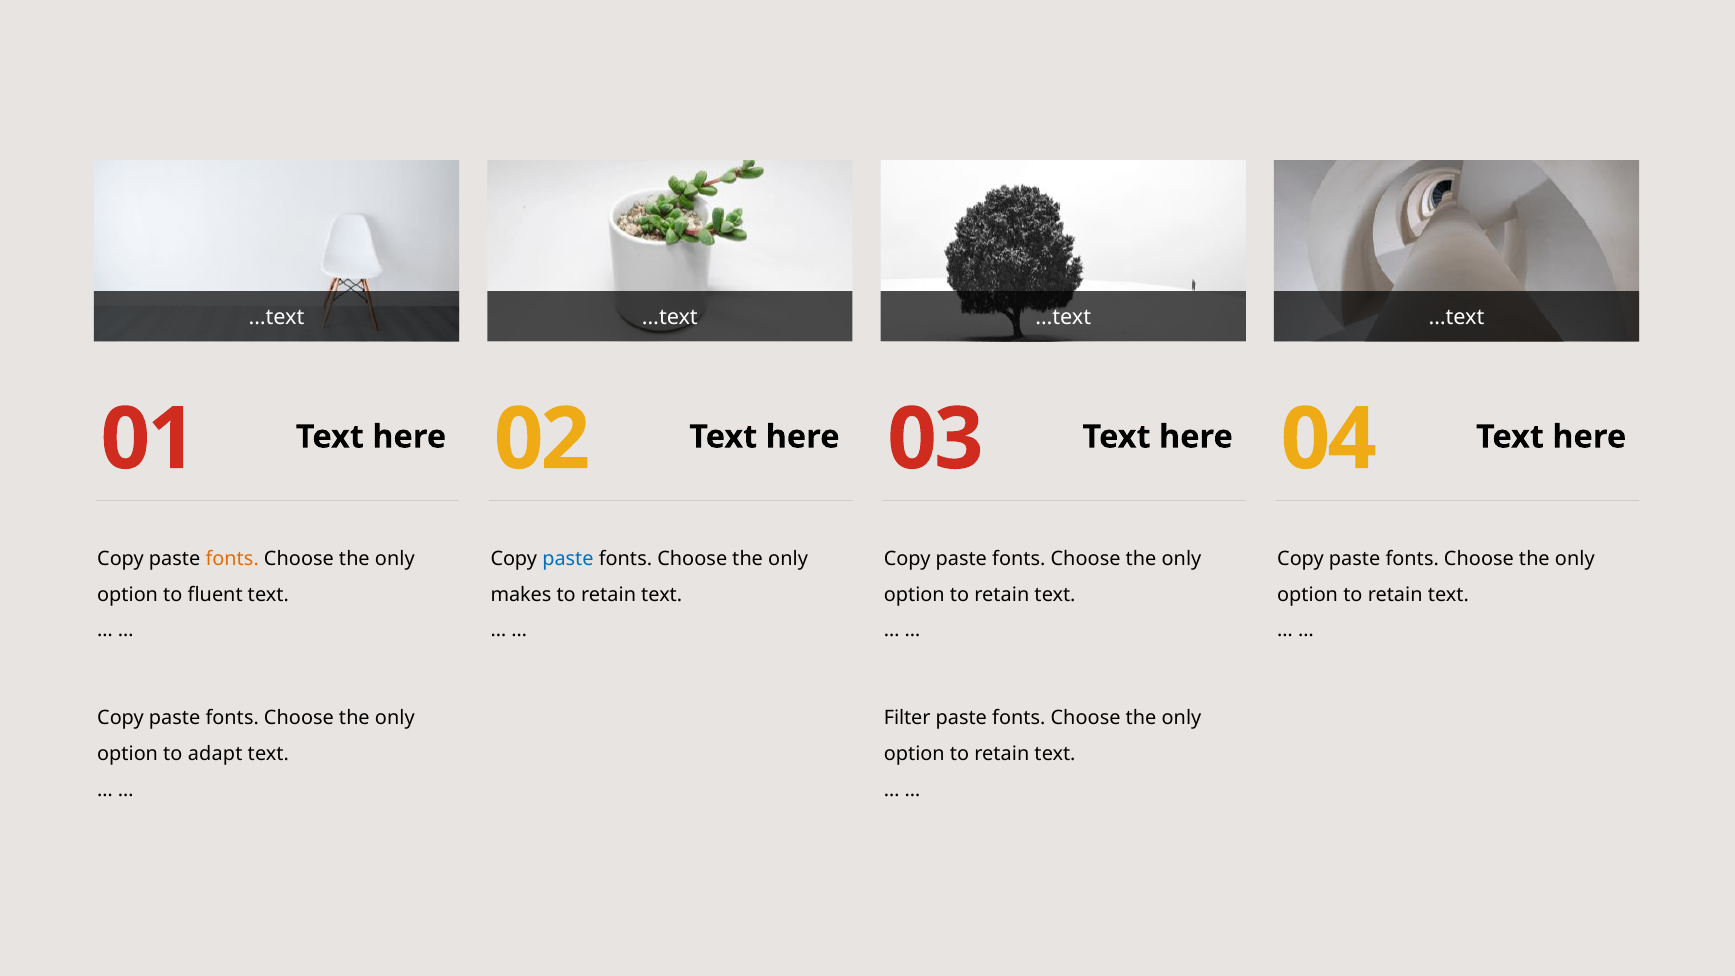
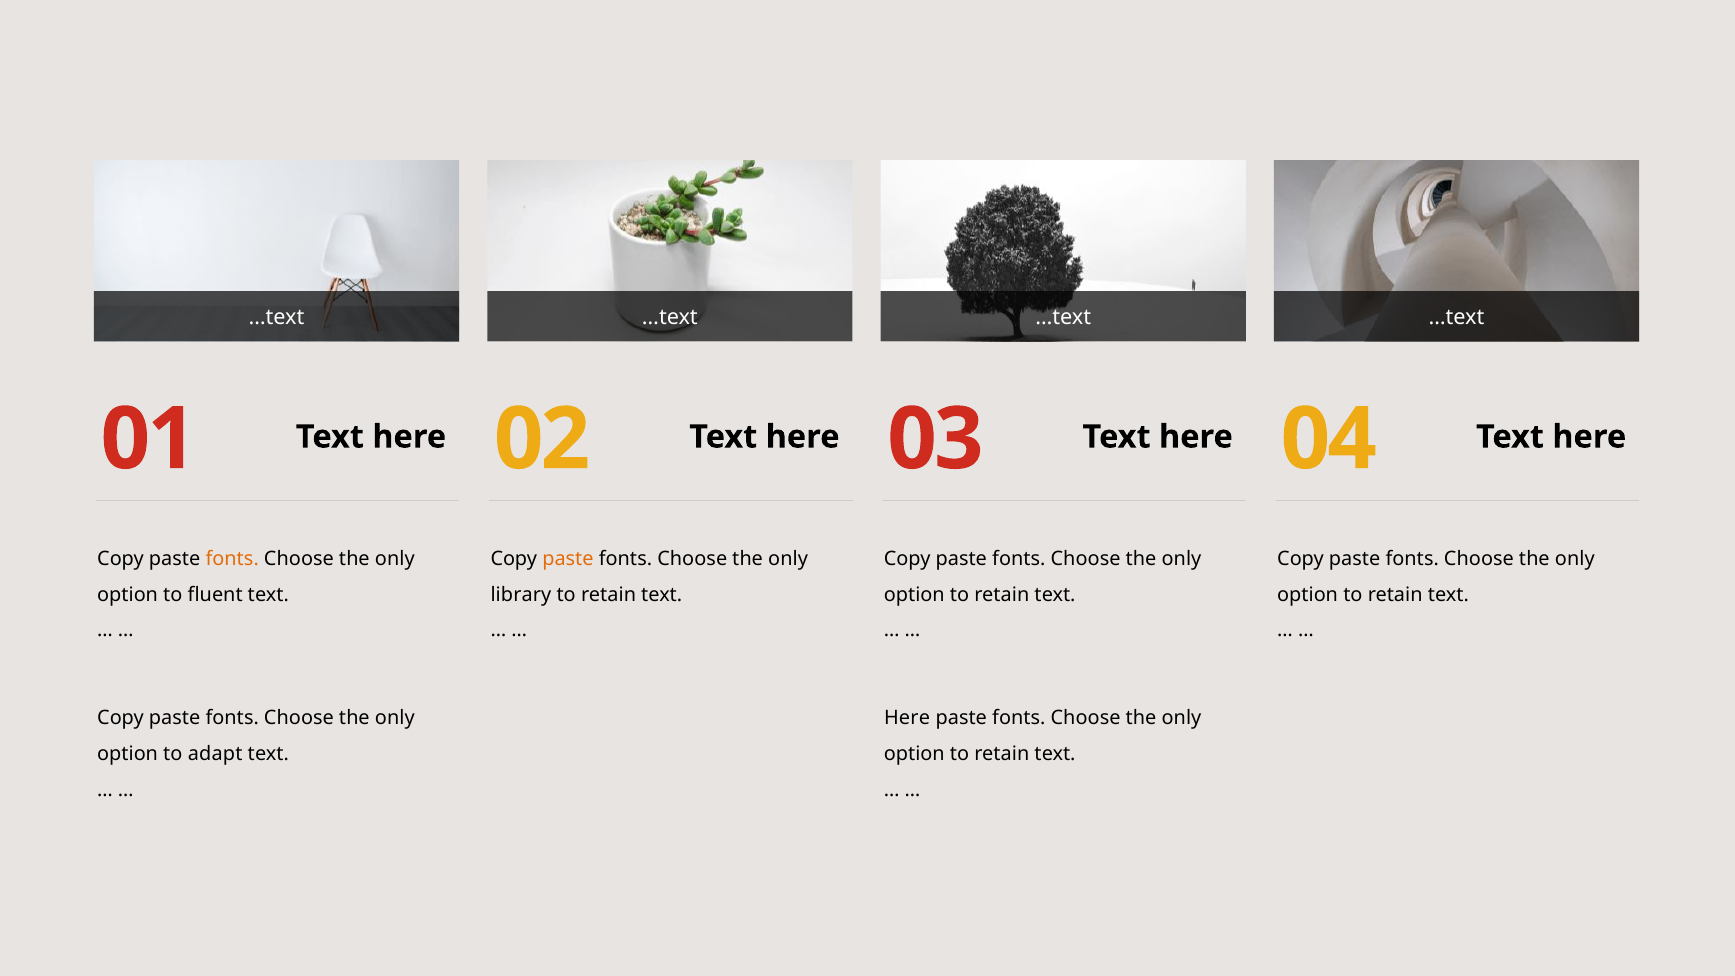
paste colour: blue -> orange (568, 559)
makes: makes -> library (521, 595)
Filter: Filter -> Here (907, 718)
